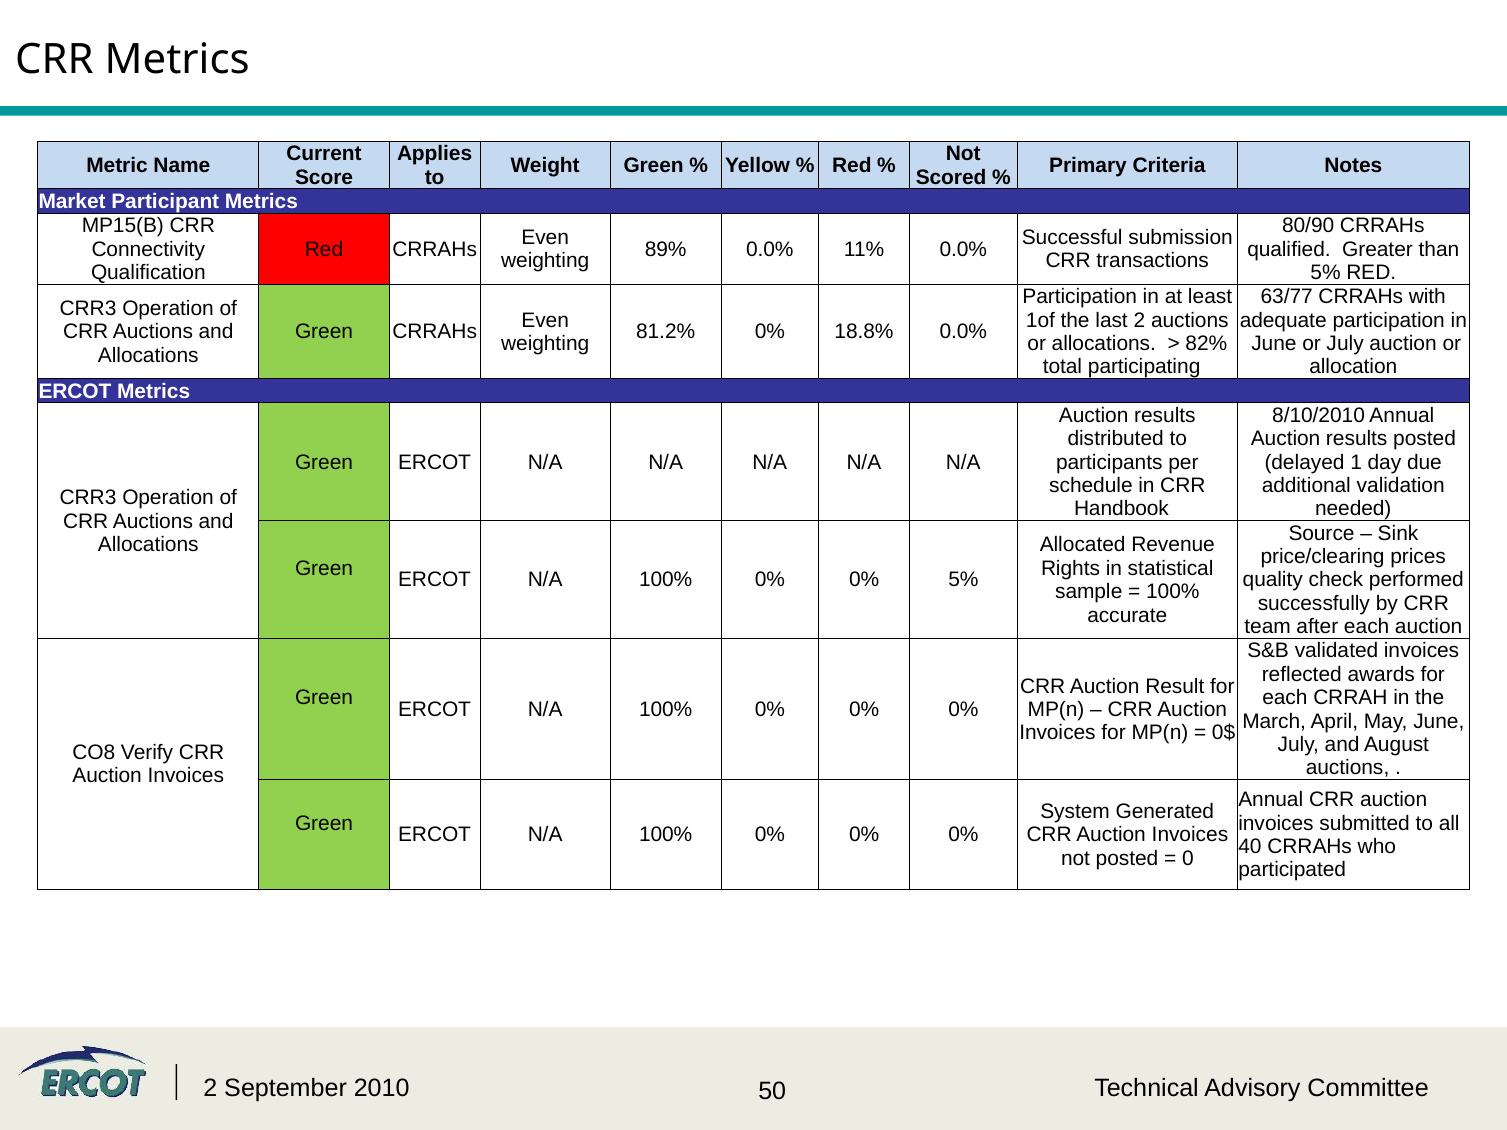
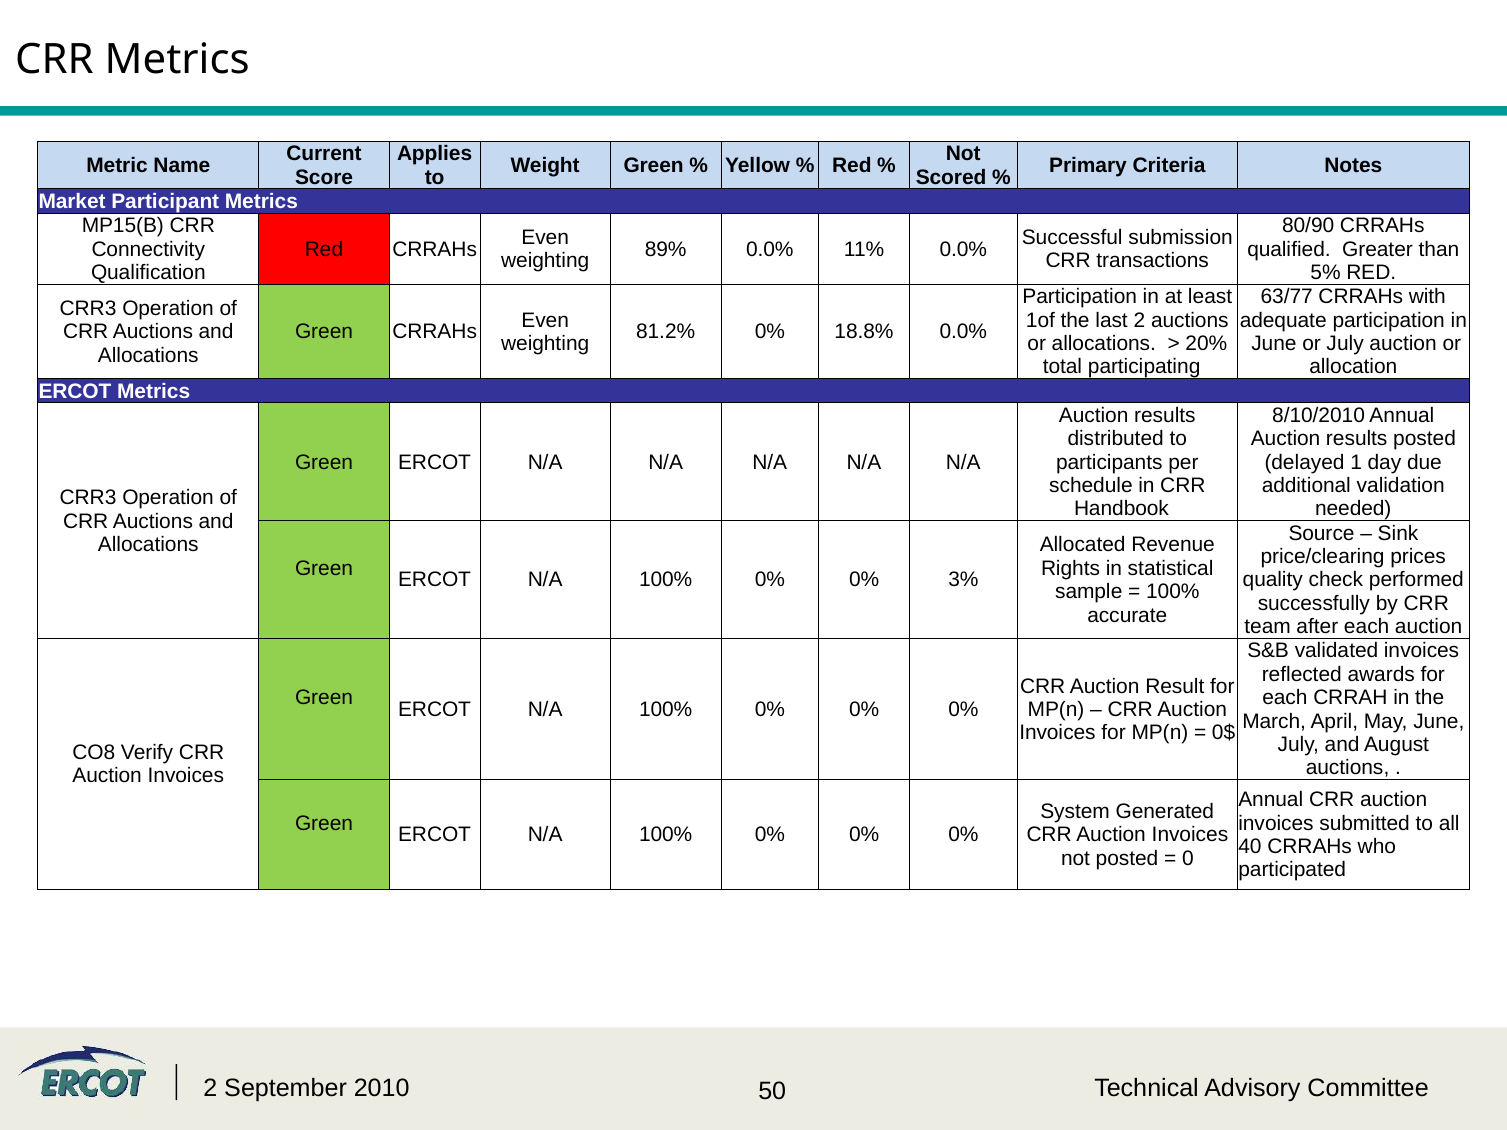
82%: 82% -> 20% (1206, 344)
0% 5%: 5% -> 3% (963, 580)
